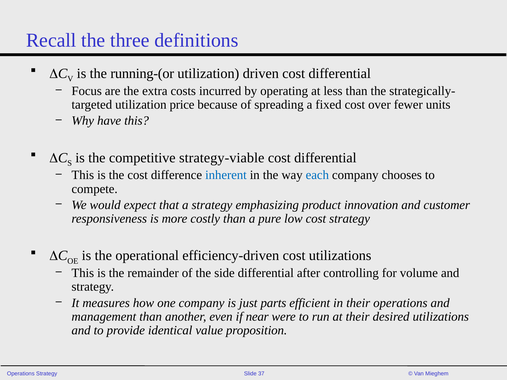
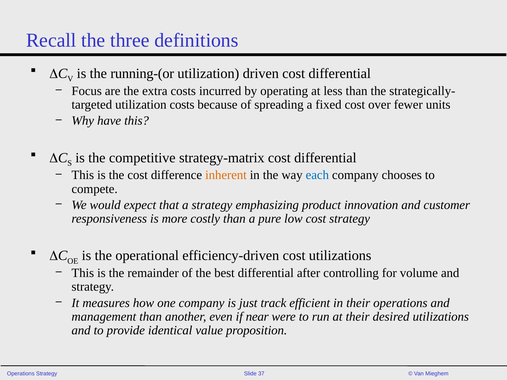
utilization price: price -> costs (182, 105)
strategy-viable: strategy-viable -> strategy-matrix (222, 158)
inherent colour: blue -> orange (226, 175)
side: side -> best (224, 273)
parts: parts -> track (273, 303)
